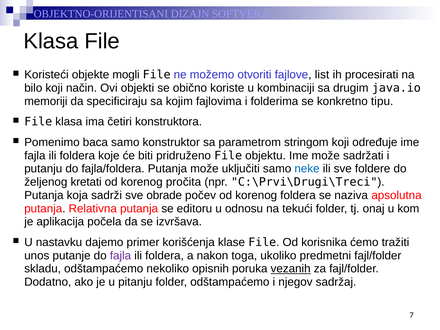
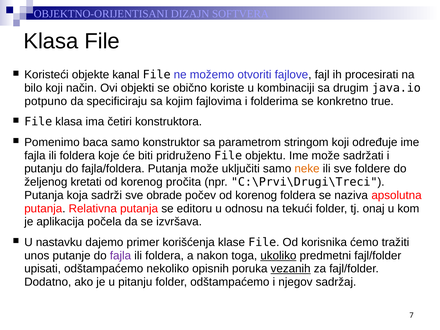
mogli: mogli -> kanal (126, 75)
list: list -> fajl (322, 75)
memoriji: memoriji -> potpuno (46, 101)
tipu: tipu -> true (382, 101)
neke colour: blue -> orange (307, 169)
ukoliko underline: none -> present (278, 256)
skladu: skladu -> upisati (43, 269)
